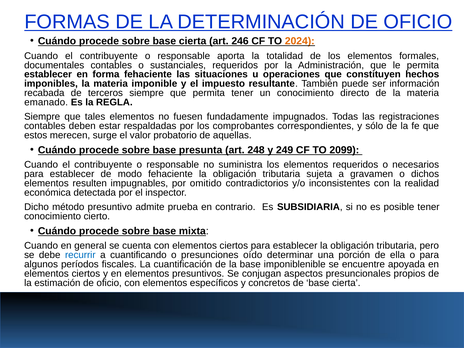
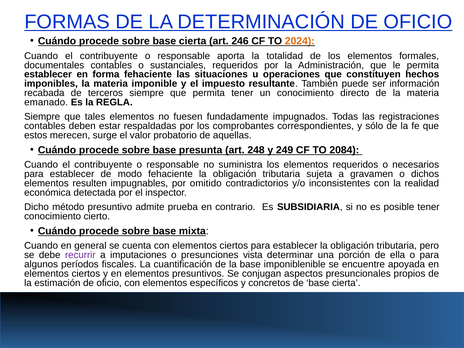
2099: 2099 -> 2084 (344, 150)
recurrir colour: blue -> purple (80, 255)
cuantificando: cuantificando -> imputaciones (138, 255)
oído: oído -> vista (253, 255)
